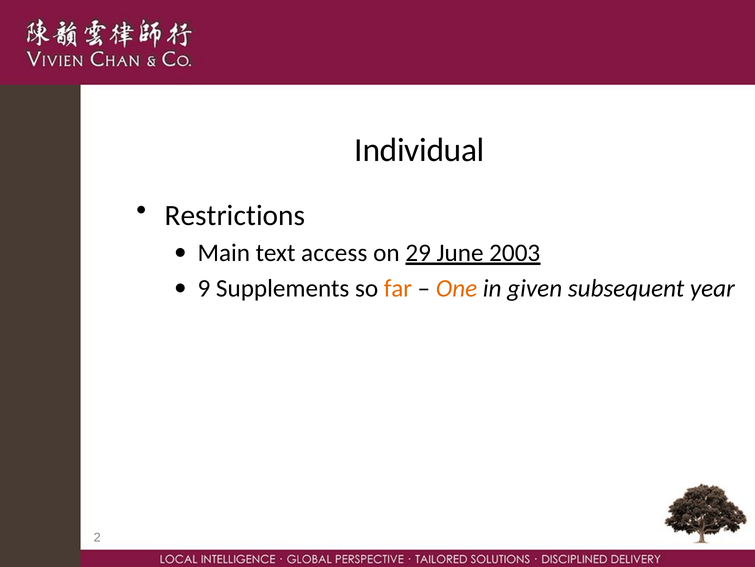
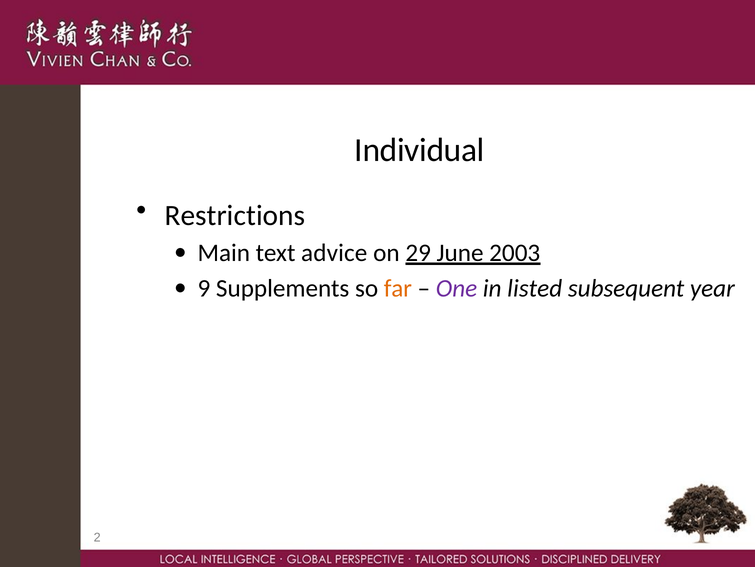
access: access -> advice (334, 253)
One colour: orange -> purple (456, 288)
given: given -> listed (535, 288)
